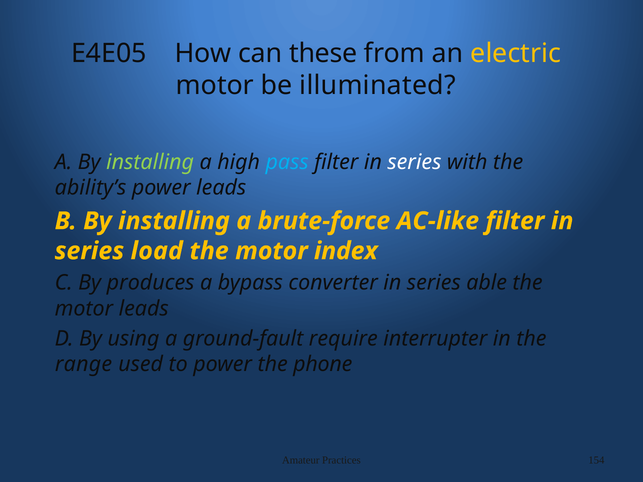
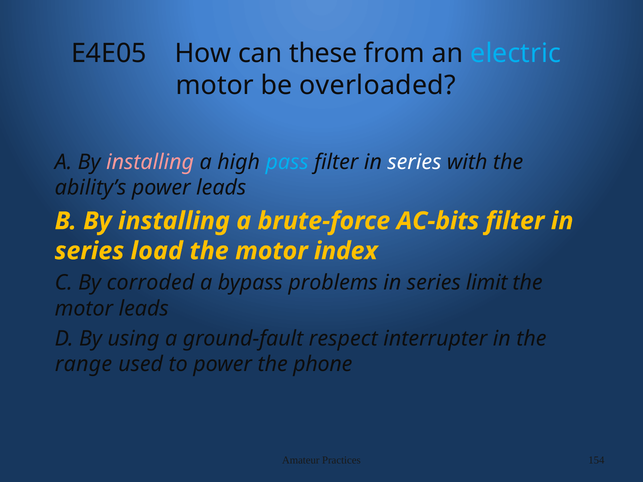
electric colour: yellow -> light blue (516, 54)
illuminated: illuminated -> overloaded (378, 86)
installing colour: light green -> pink (150, 162)
AC-like: AC-like -> AC-bits (438, 221)
produces: produces -> corroded (151, 283)
converter: converter -> problems (333, 283)
able: able -> limit (487, 283)
require: require -> respect (343, 339)
